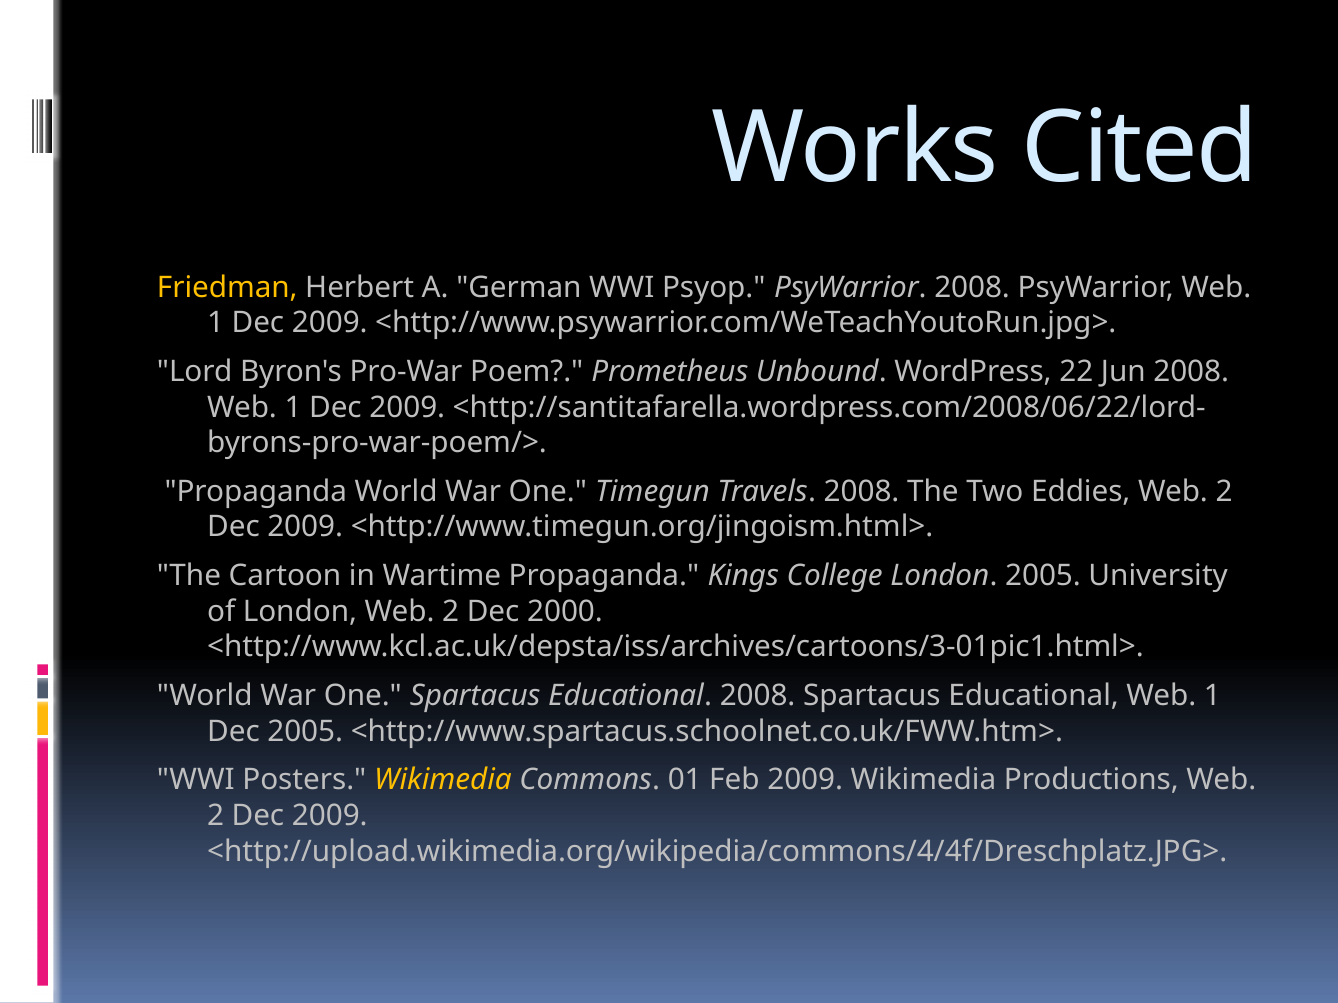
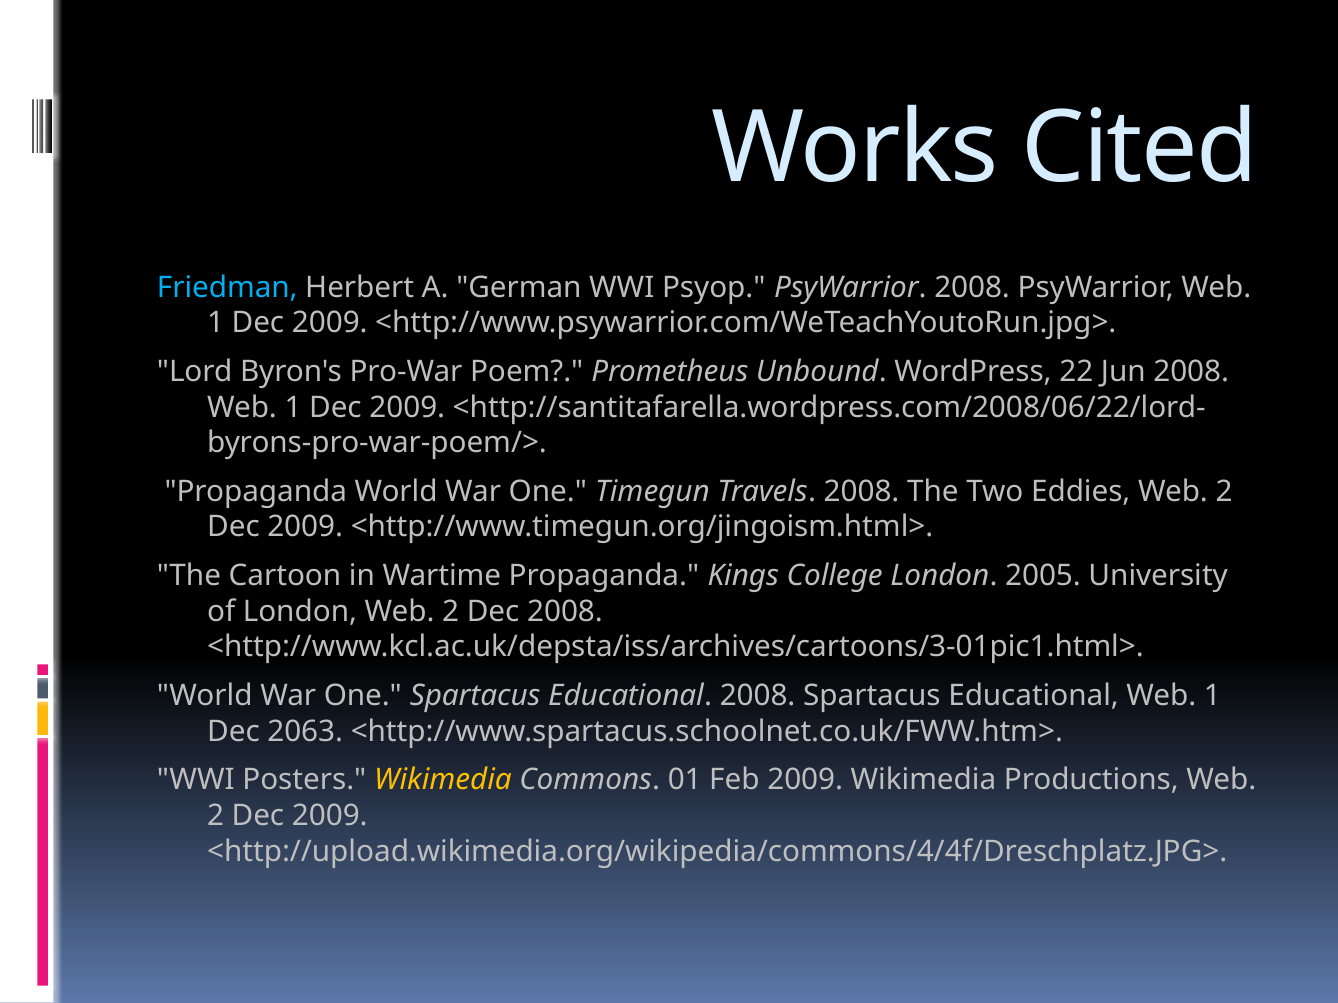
Friedman colour: yellow -> light blue (227, 287)
Dec 2000: 2000 -> 2008 (565, 612)
Dec 2005: 2005 -> 2063 (305, 732)
